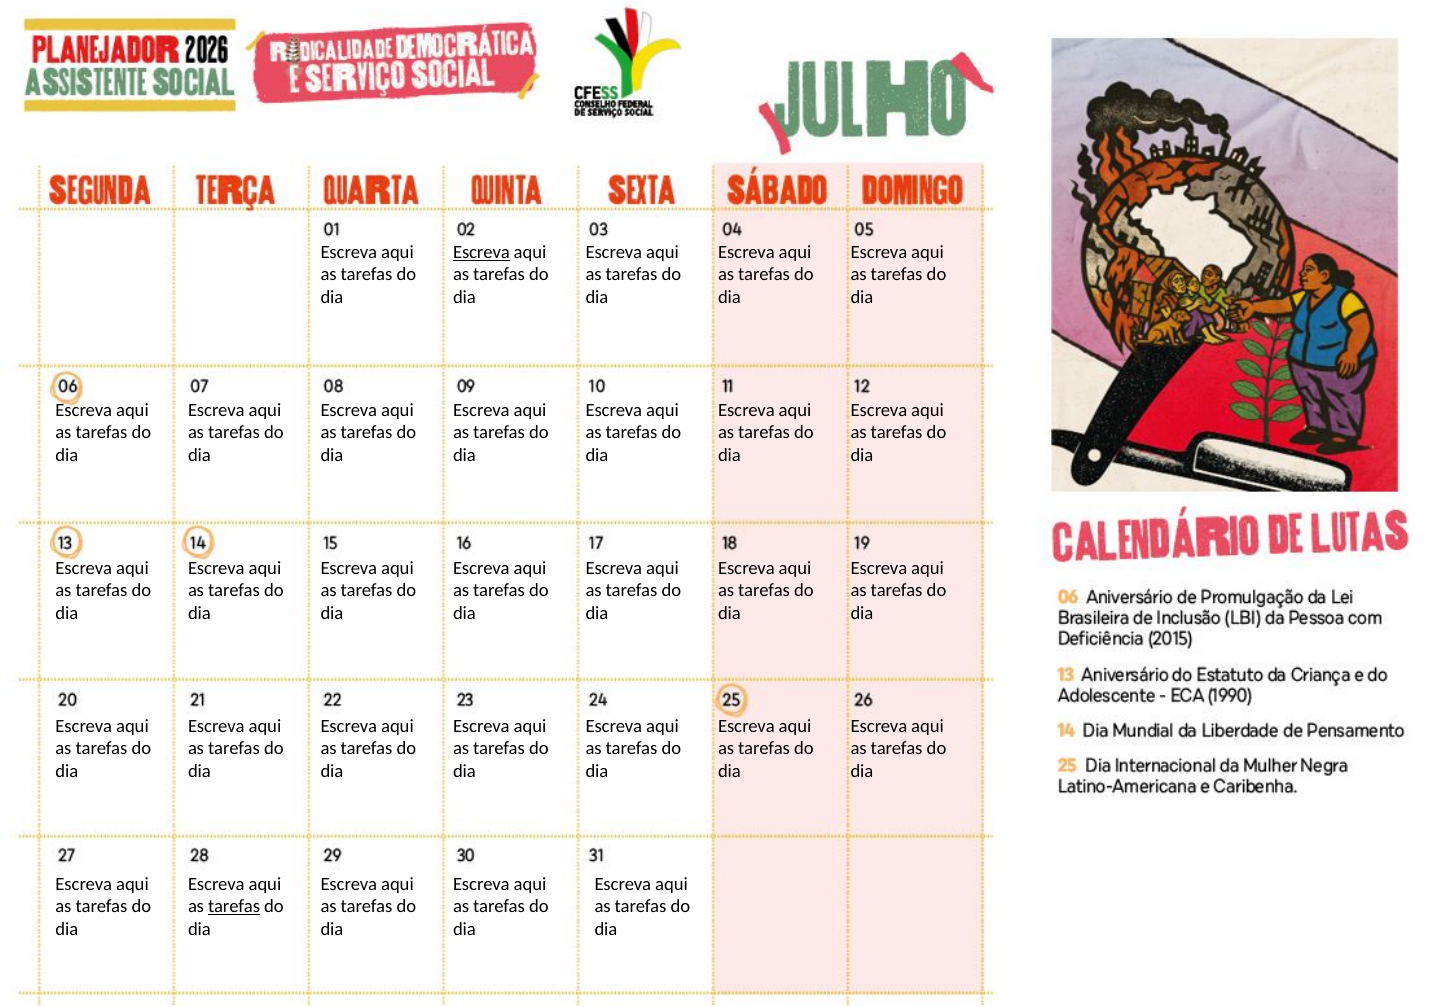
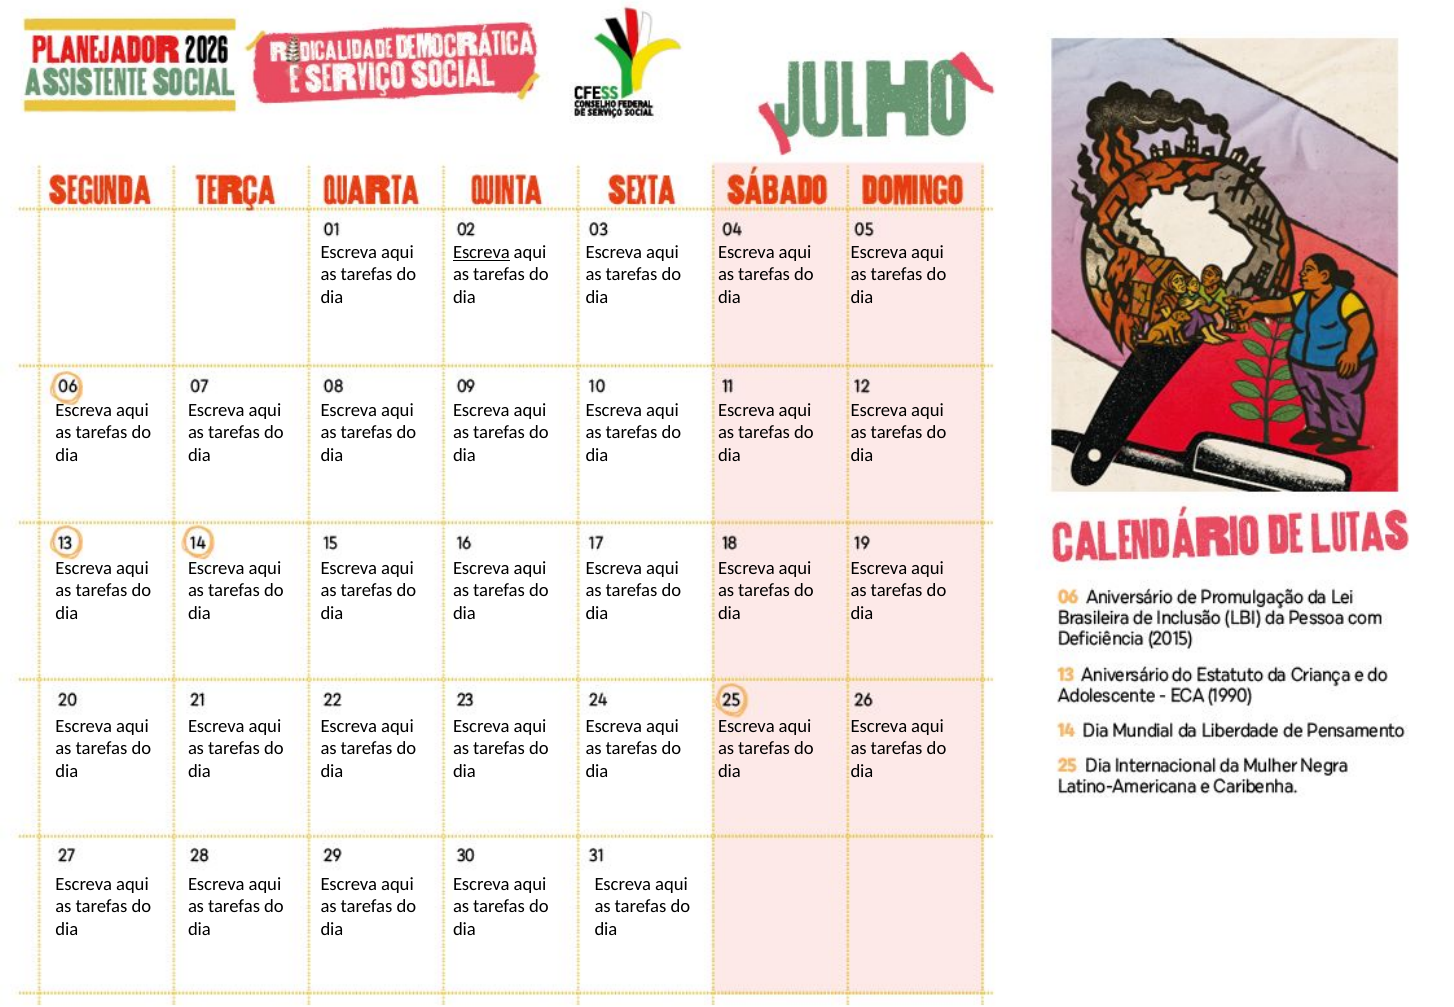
tarefas underline: present -> none (234, 906)
